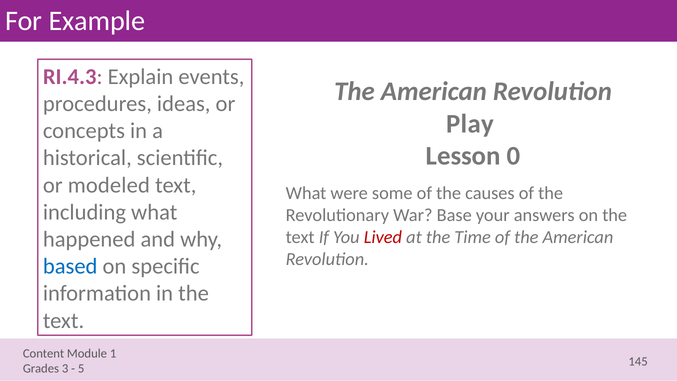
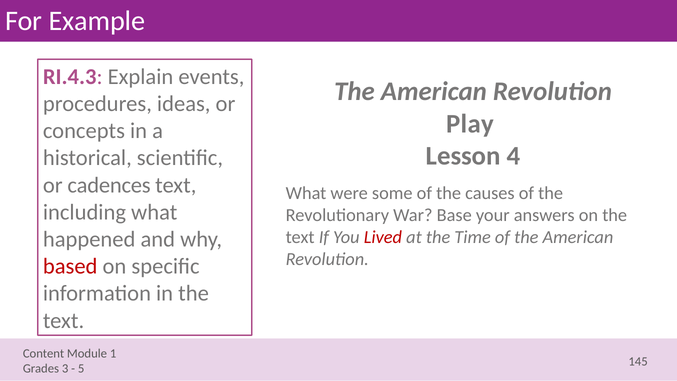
0: 0 -> 4 (514, 156)
modeled: modeled -> cadences (109, 185)
based colour: blue -> red (70, 266)
